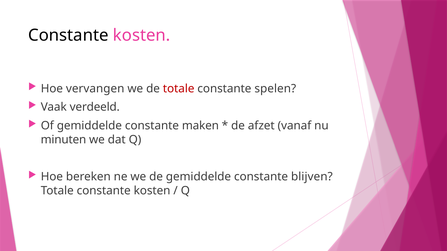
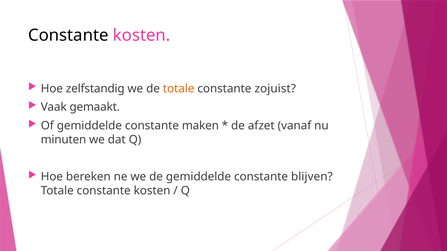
vervangen: vervangen -> zelfstandig (95, 89)
totale colour: red -> orange (179, 89)
spelen: spelen -> zojuist (275, 89)
verdeeld: verdeeld -> gemaakt (95, 107)
